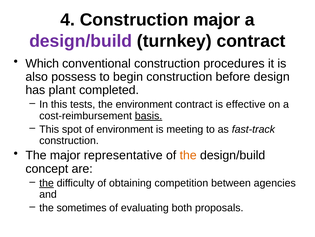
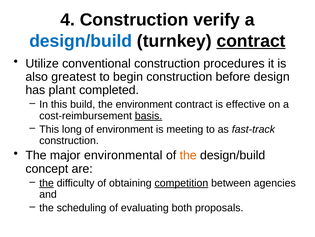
Construction major: major -> verify (217, 20)
design/build colour: purple -> blue (81, 41)
contract underline: none -> present (251, 41)
Which: Which -> Utilize (42, 63)
possess: possess -> greatest (74, 76)
tests: tests -> build (83, 104)
spot: spot -> long (72, 129)
representative: representative -> environmental (123, 155)
competition underline: none -> present (181, 183)
sometimes: sometimes -> scheduling (82, 207)
